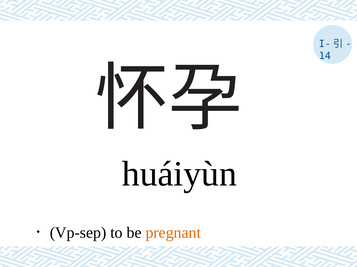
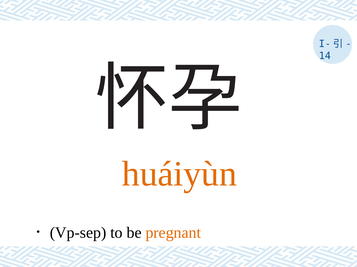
huáiyùn colour: black -> orange (179, 174)
